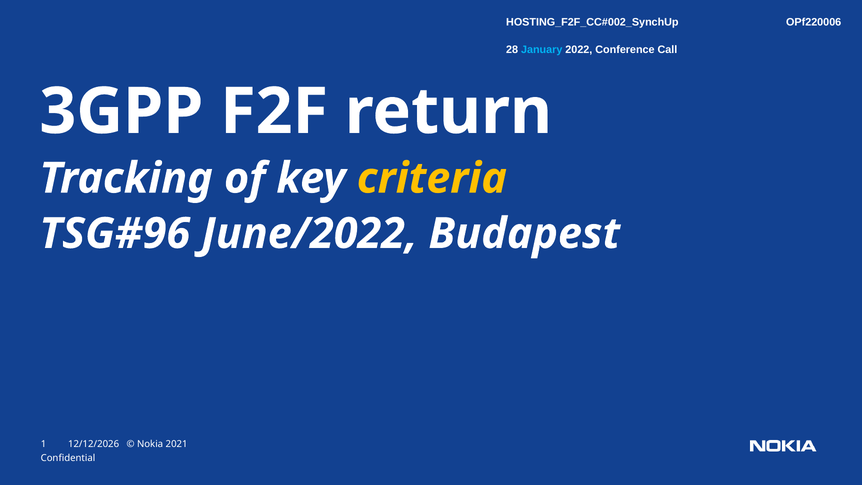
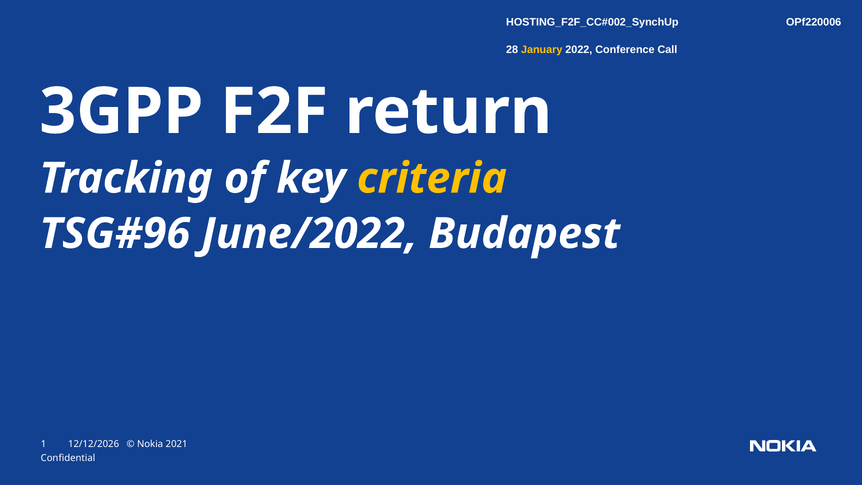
January colour: light blue -> yellow (542, 50)
